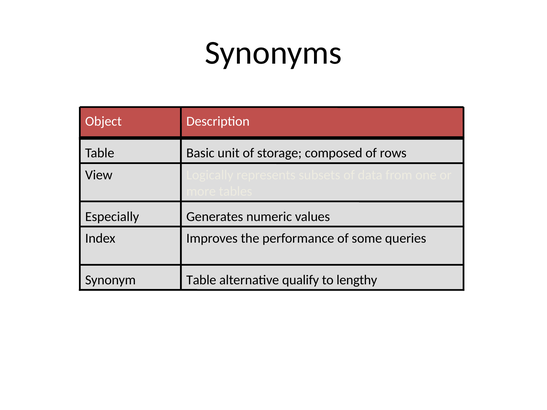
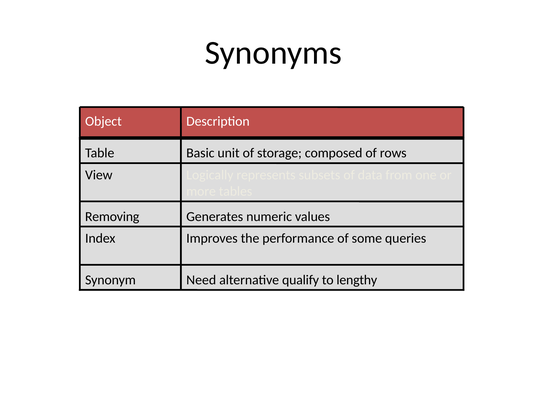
Especially: Especially -> Removing (112, 217)
Table: Table -> Need (201, 280)
